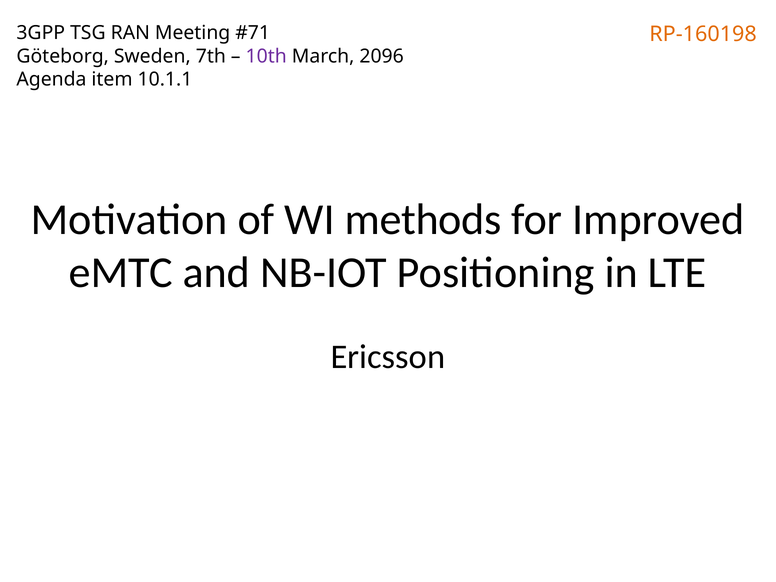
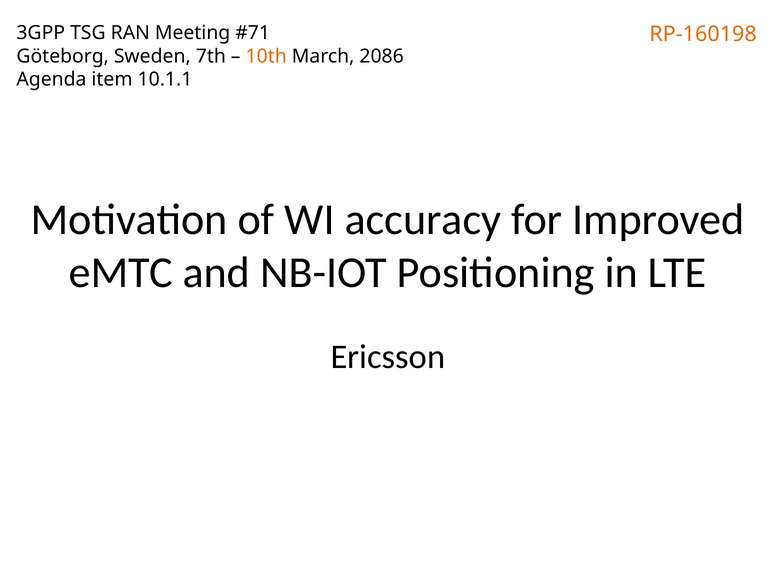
10th colour: purple -> orange (266, 56)
2096: 2096 -> 2086 (382, 56)
methods: methods -> accuracy (423, 220)
